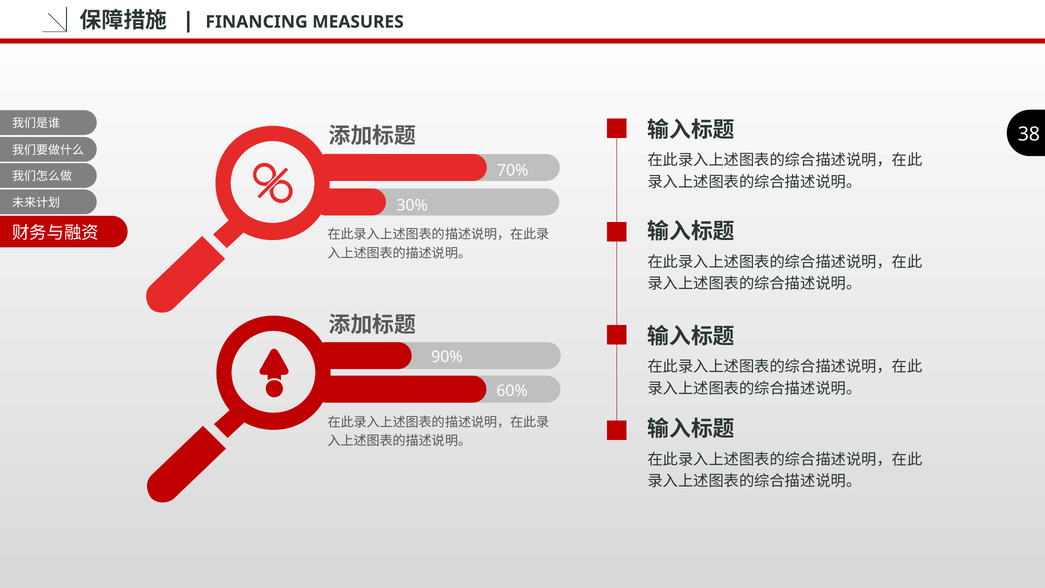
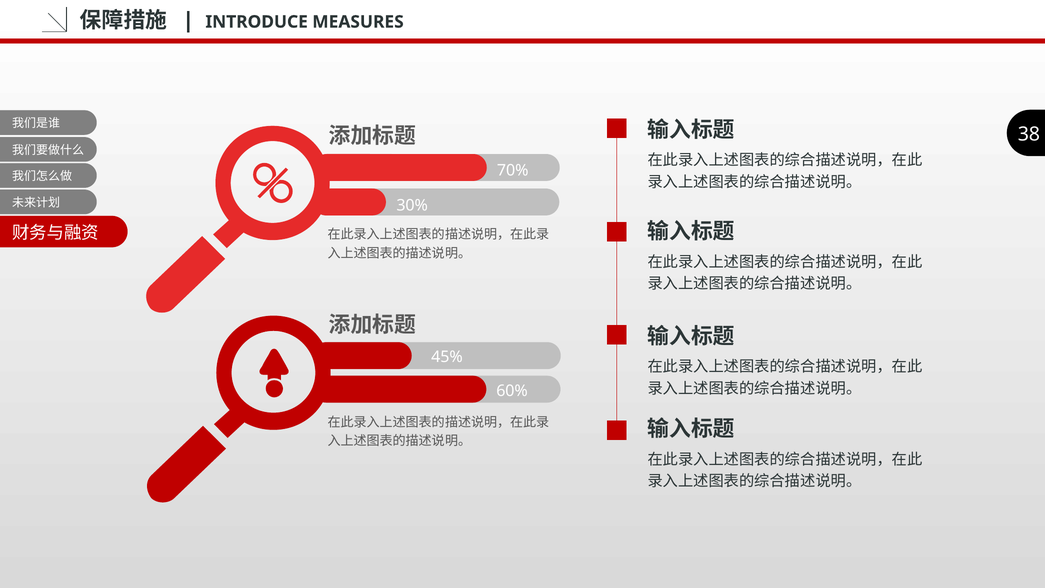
FINANCING: FINANCING -> INTRODUCE (257, 22)
90%: 90% -> 45% (447, 357)
